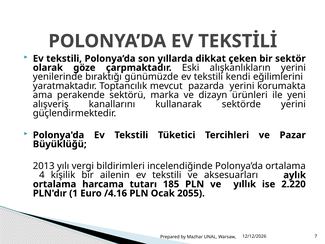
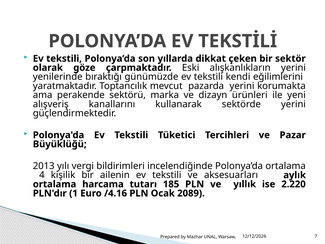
2055: 2055 -> 2089 (191, 193)
